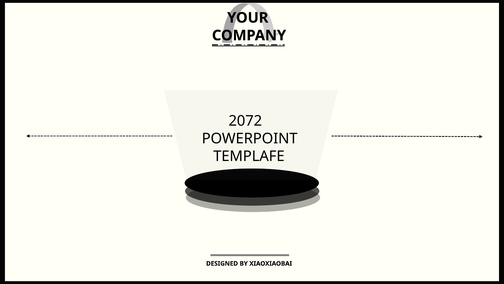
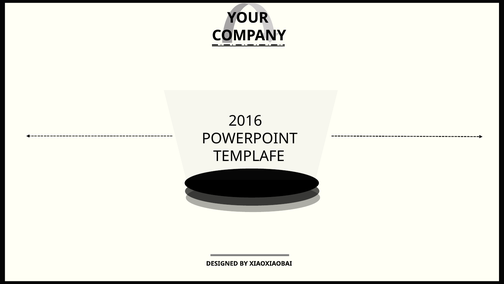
2072: 2072 -> 2016 (245, 121)
